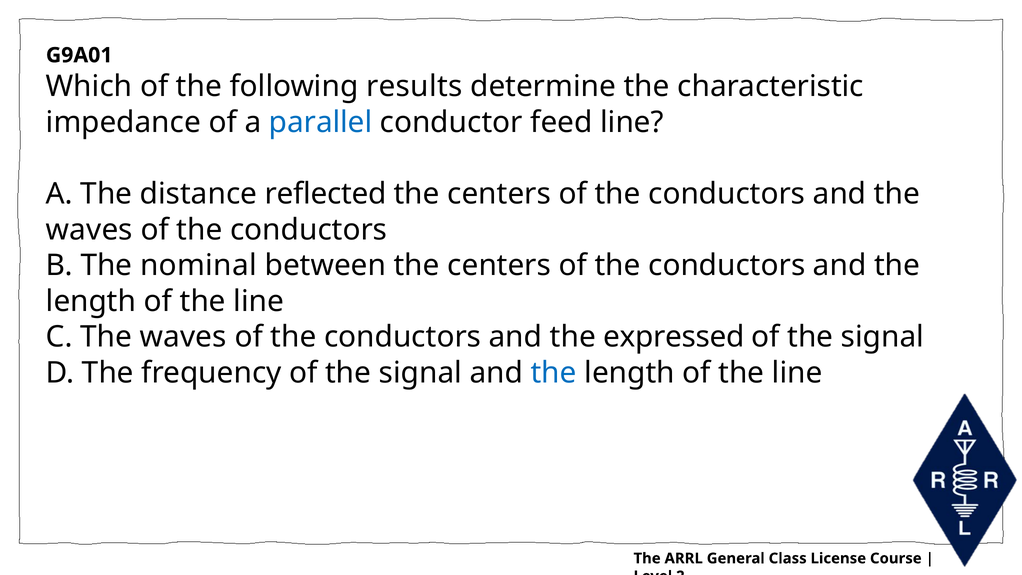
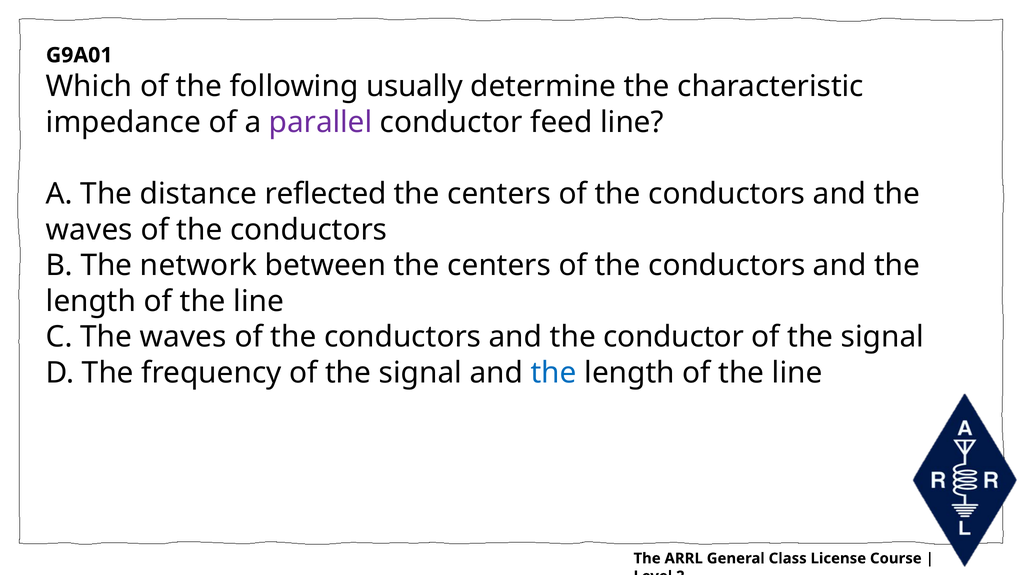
results: results -> usually (414, 86)
parallel colour: blue -> purple (321, 122)
nominal: nominal -> network (198, 265)
the expressed: expressed -> conductor (674, 337)
